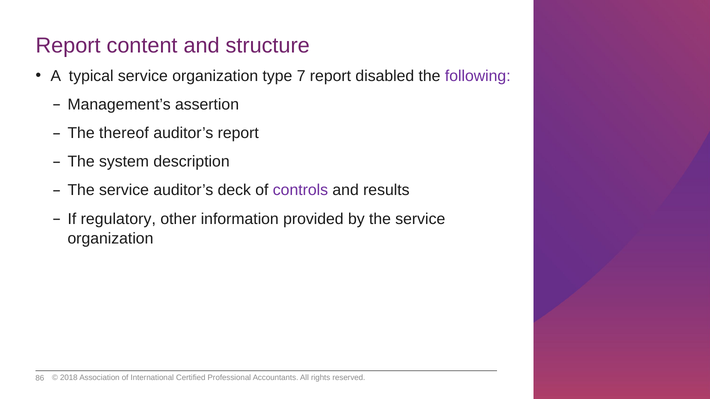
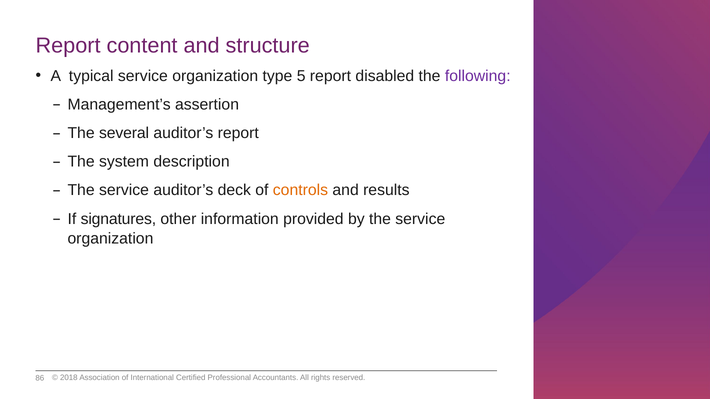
7: 7 -> 5 (301, 76)
thereof: thereof -> several (124, 133)
controls colour: purple -> orange (300, 190)
regulatory: regulatory -> signatures (118, 219)
